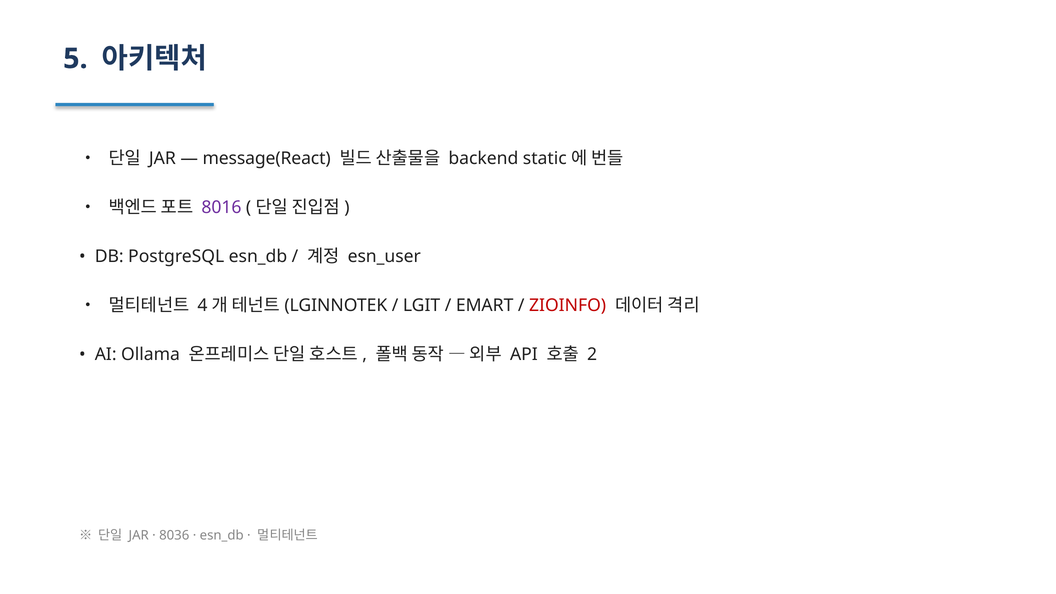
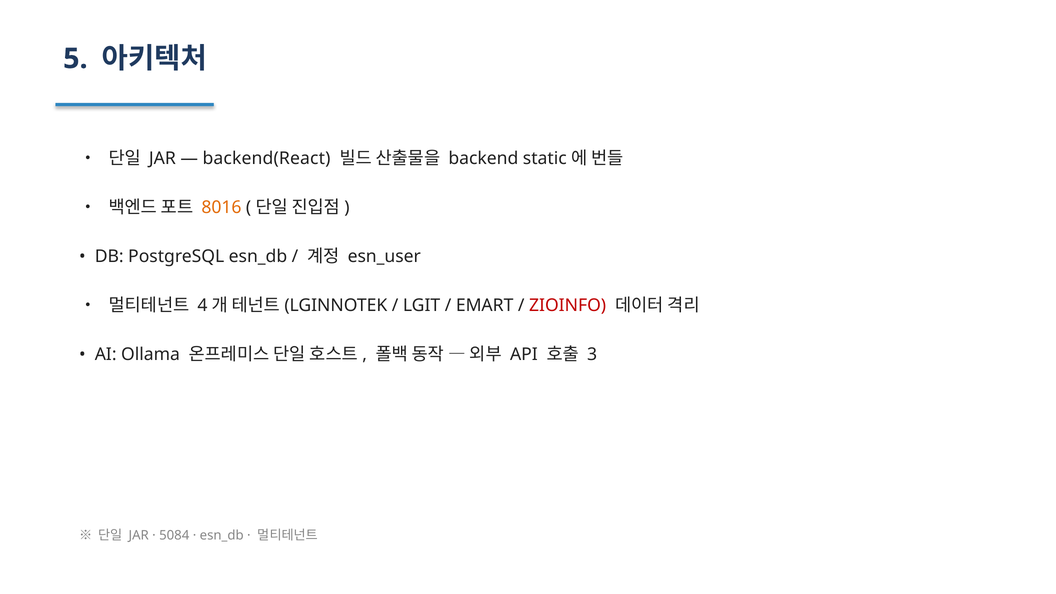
message(React: message(React -> backend(React (266, 158)
8016 colour: purple -> orange (221, 207)
2: 2 -> 3 (592, 355)
8036: 8036 -> 5084 (174, 535)
